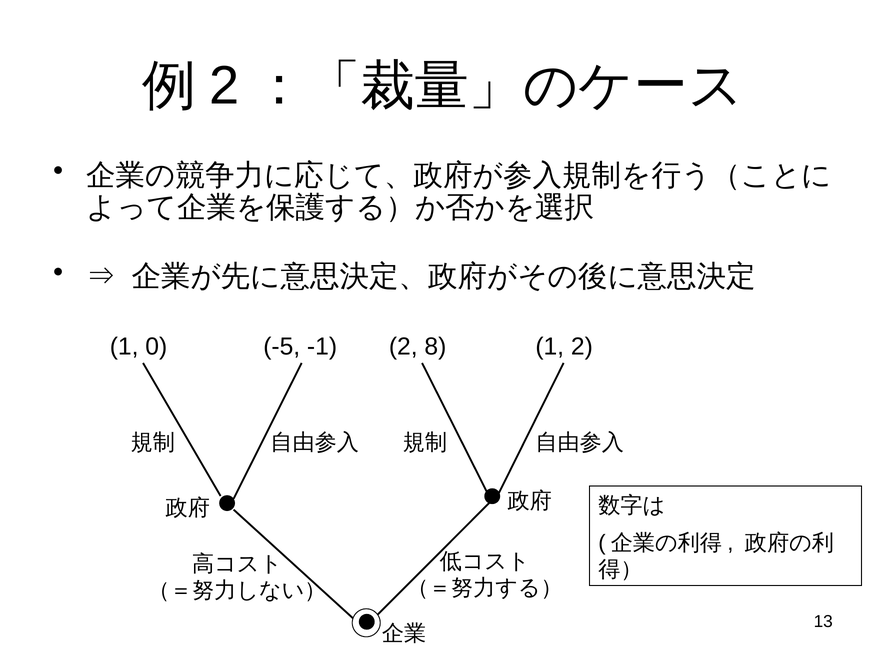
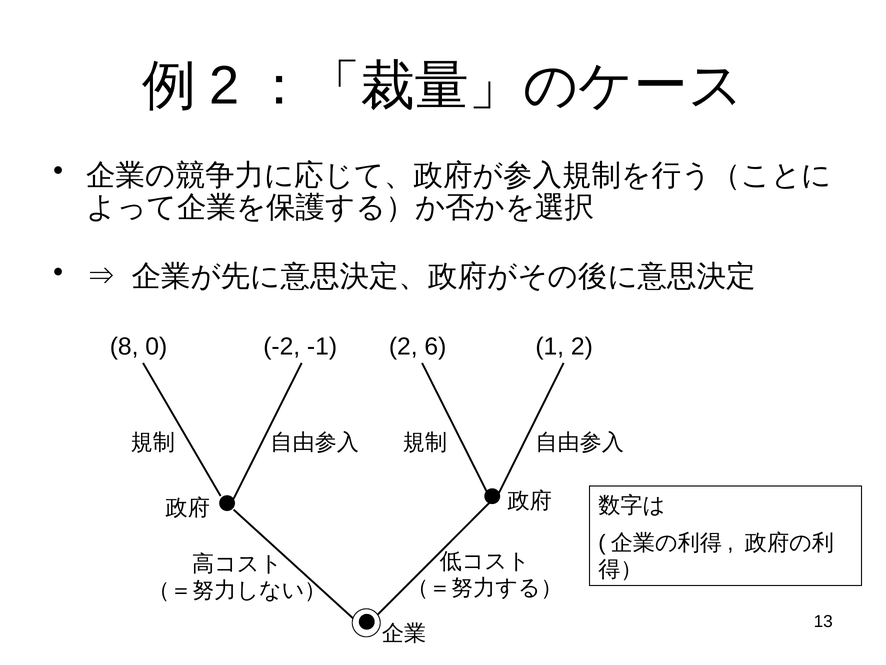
1: 1 -> 8 (124, 346)
-5: -5 -> -2 (282, 346)
8: 8 -> 6 (435, 346)
